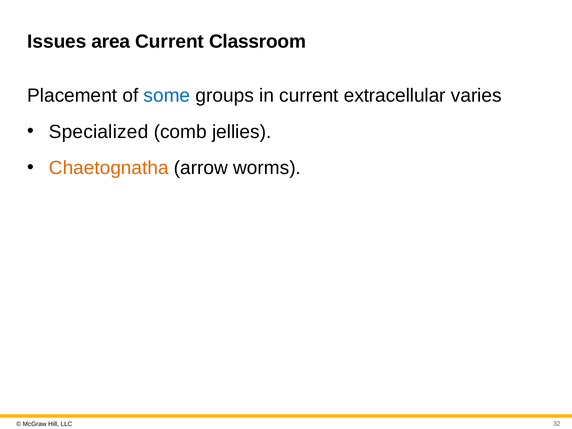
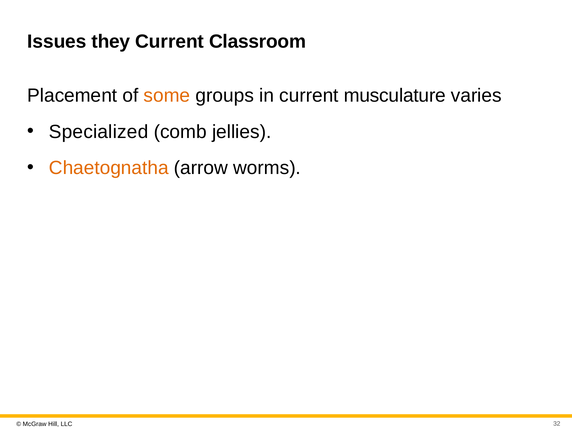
area: area -> they (111, 42)
some colour: blue -> orange (167, 95)
extracellular: extracellular -> musculature (395, 95)
